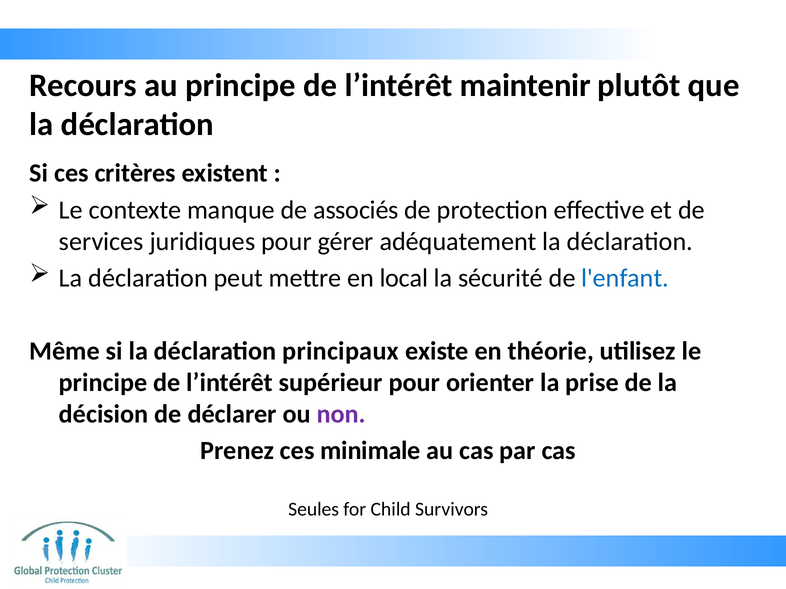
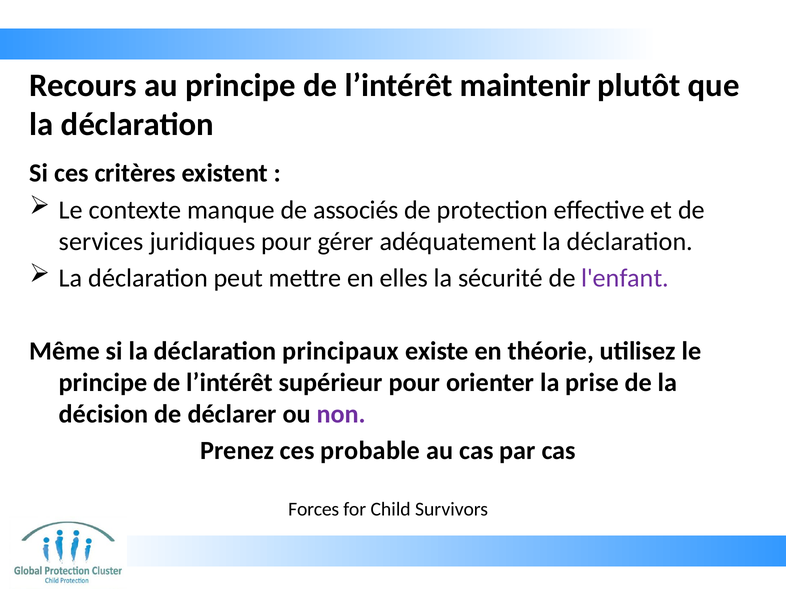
local: local -> elles (404, 278)
l'enfant colour: blue -> purple (625, 278)
minimale: minimale -> probable (370, 451)
Seules: Seules -> Forces (314, 510)
